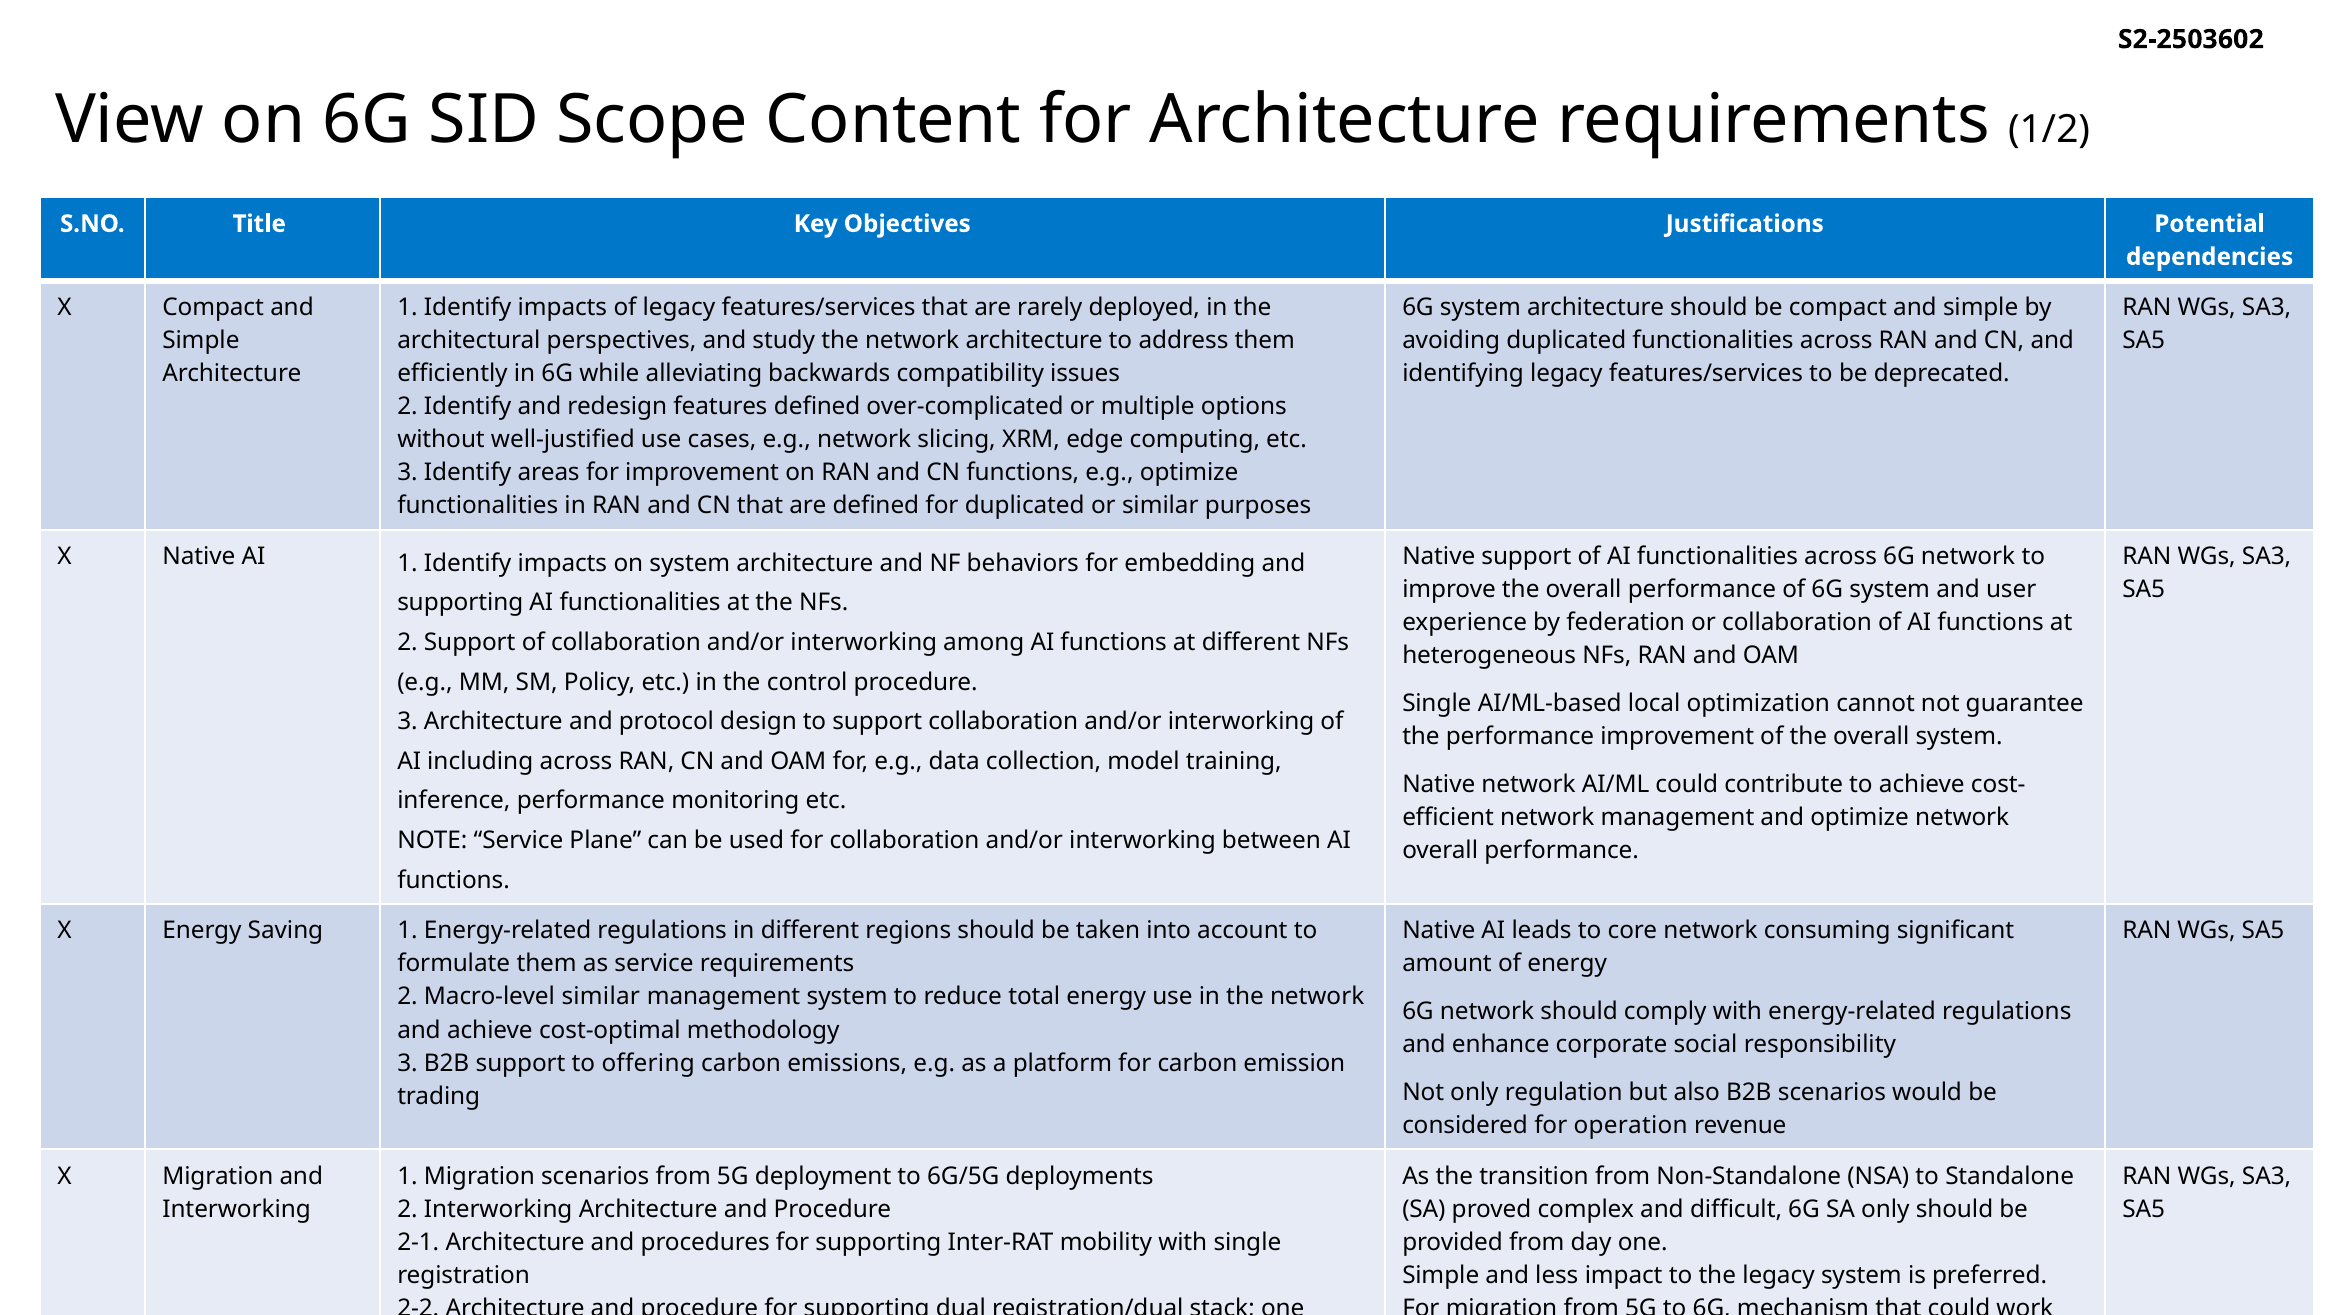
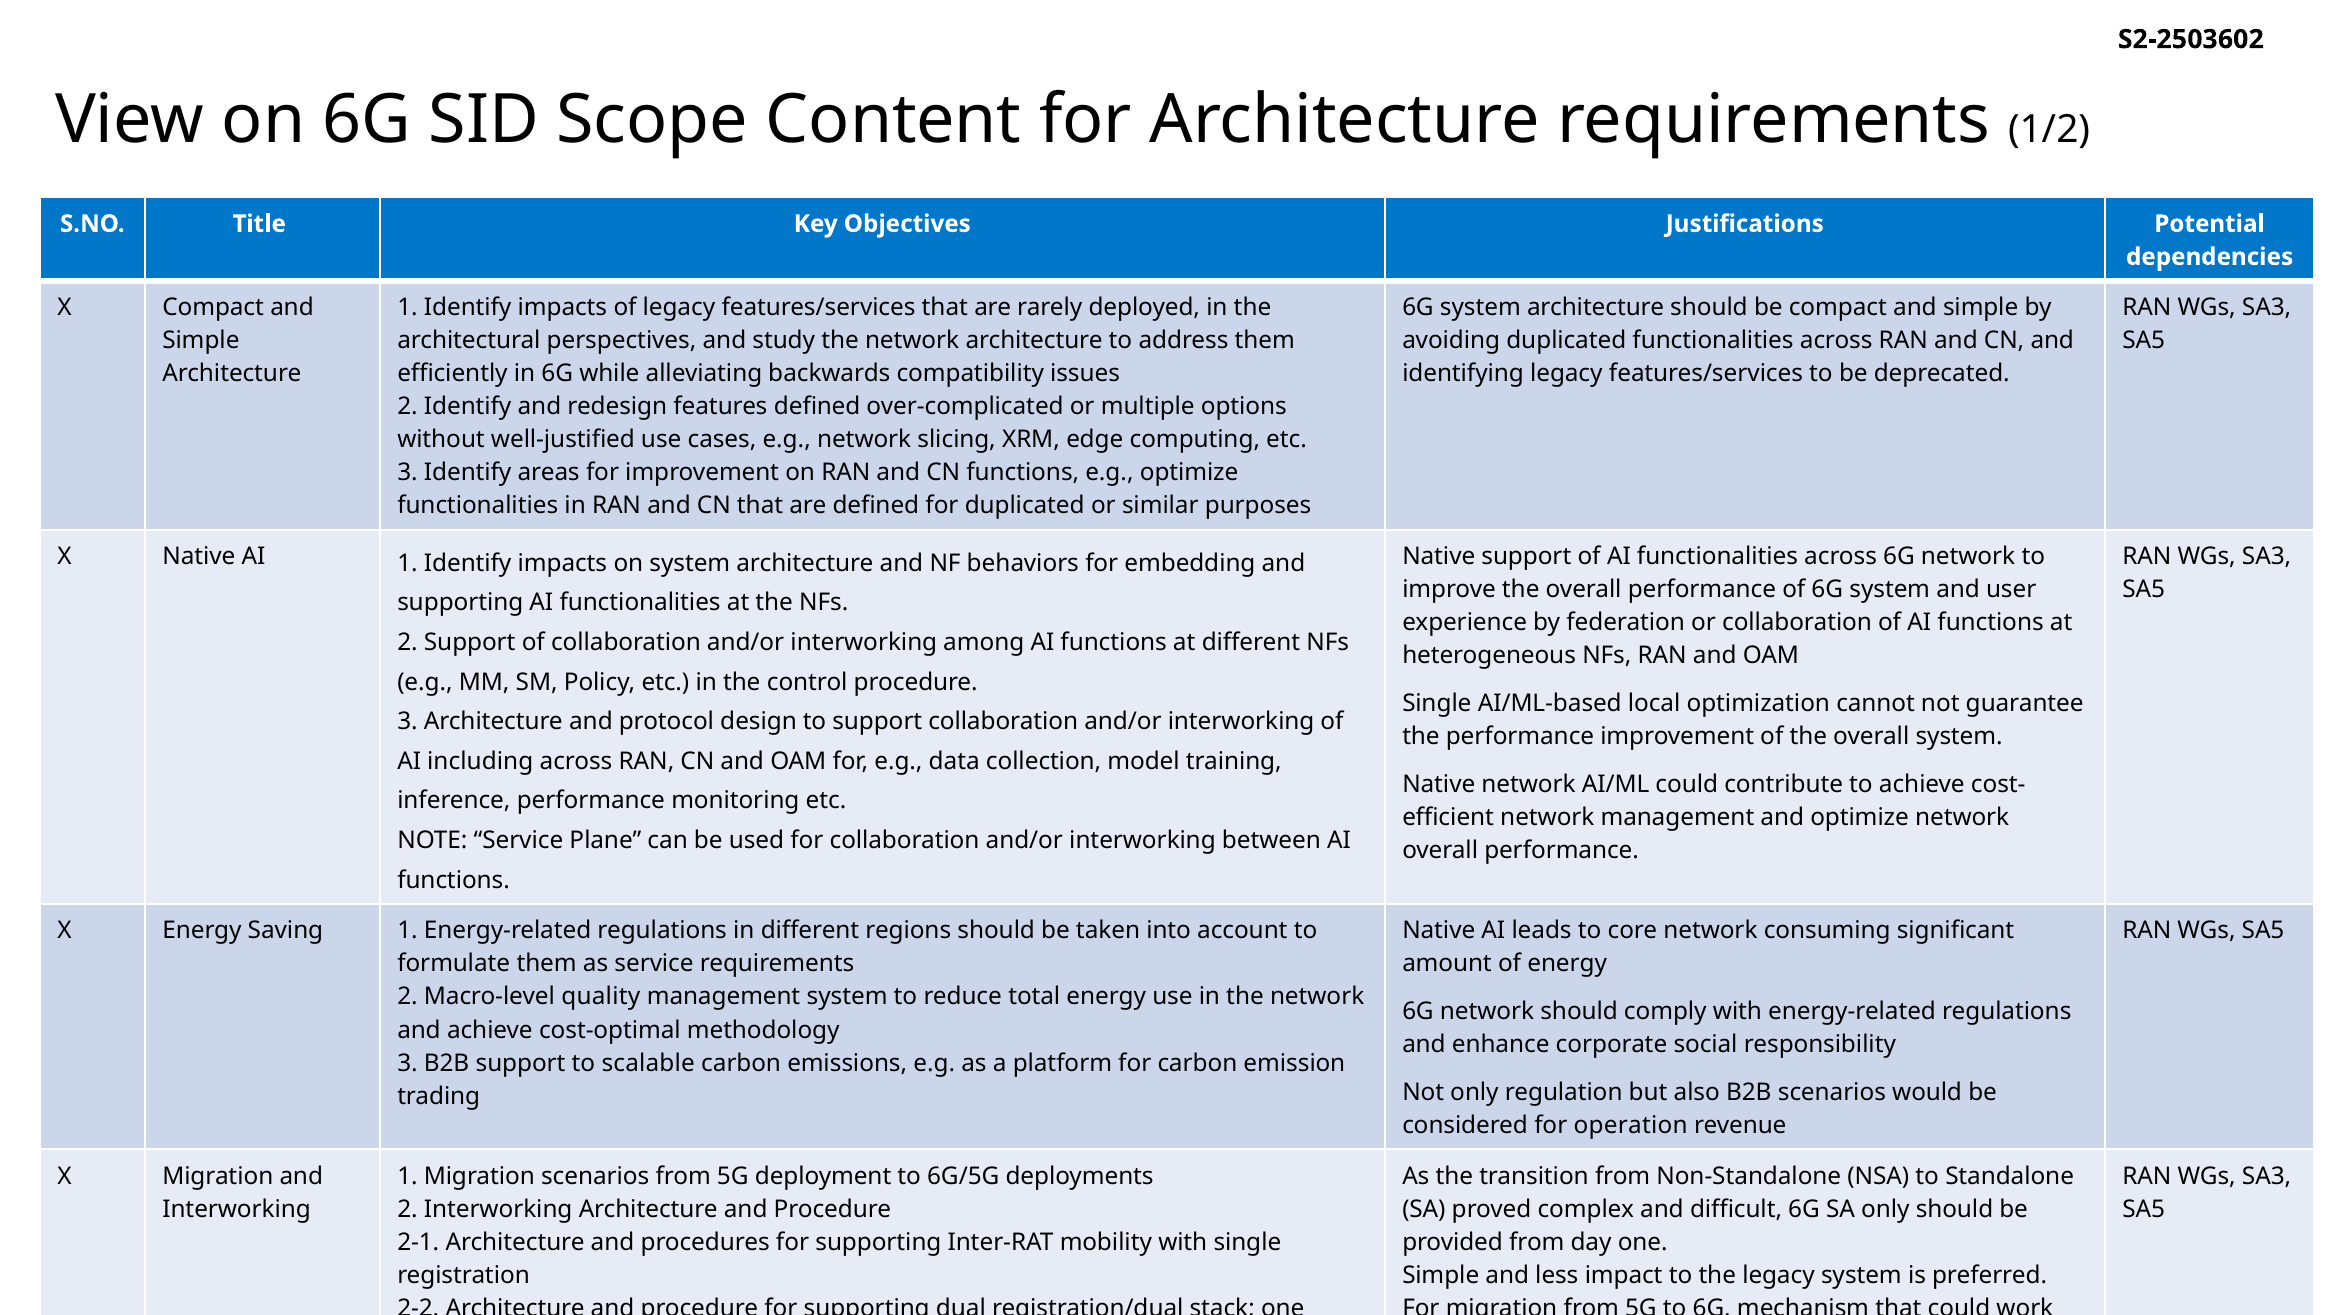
Macro-level similar: similar -> quality (601, 997)
offering: offering -> scalable (648, 1063)
